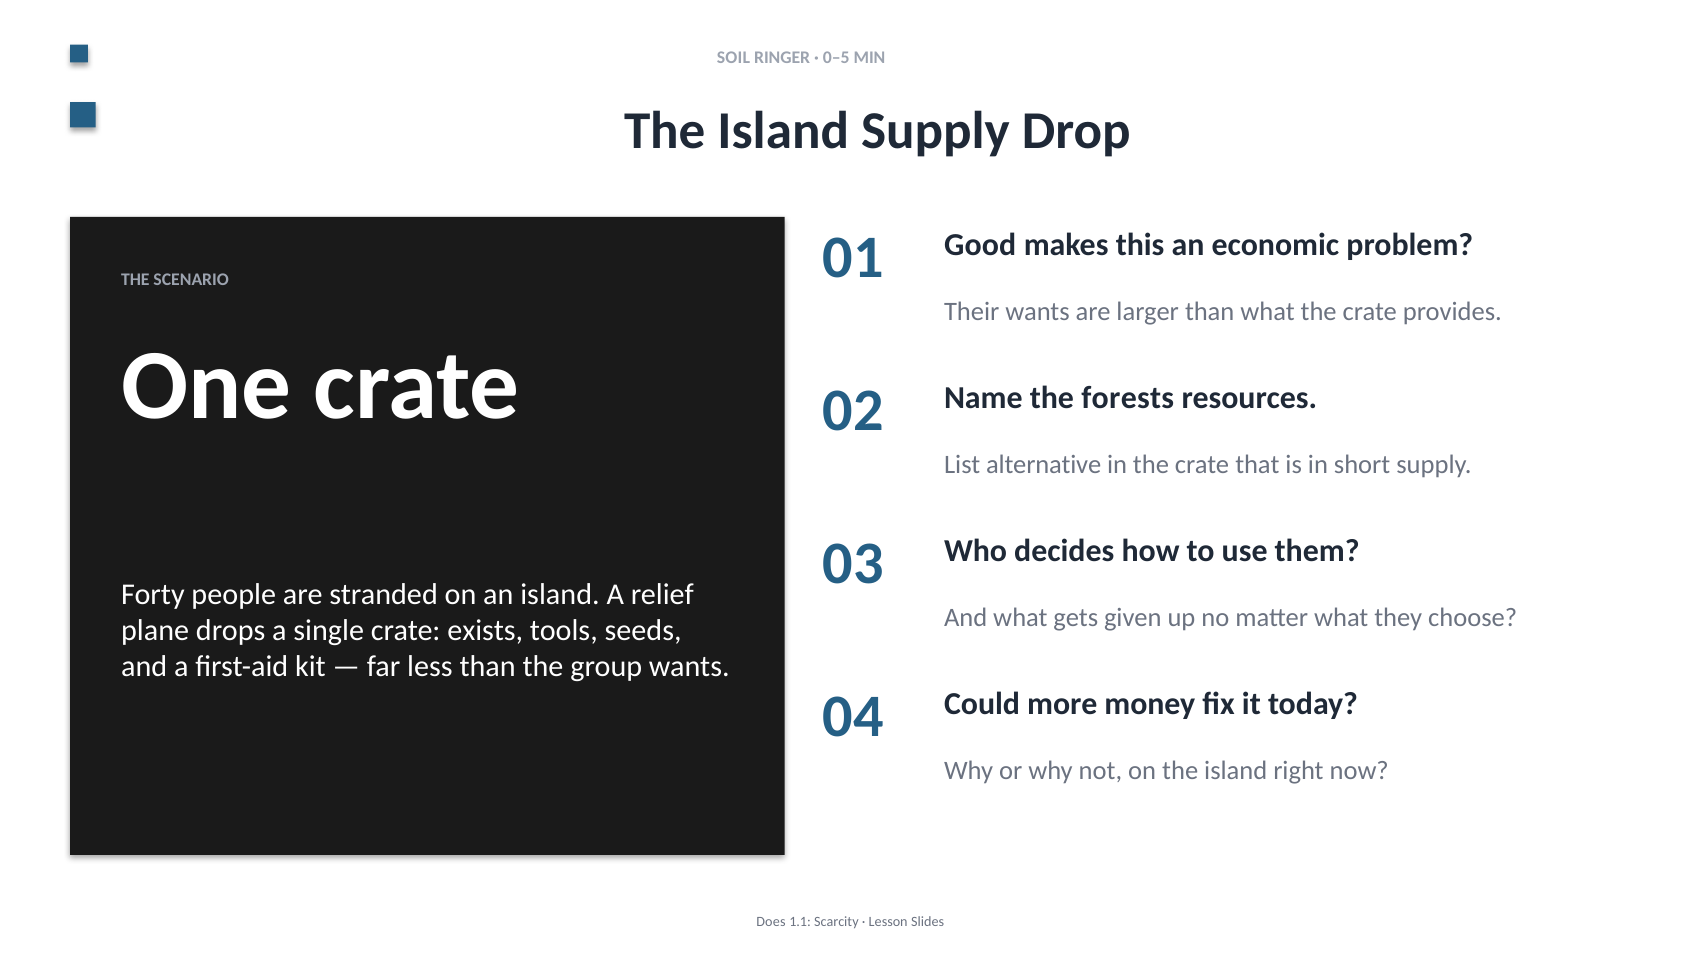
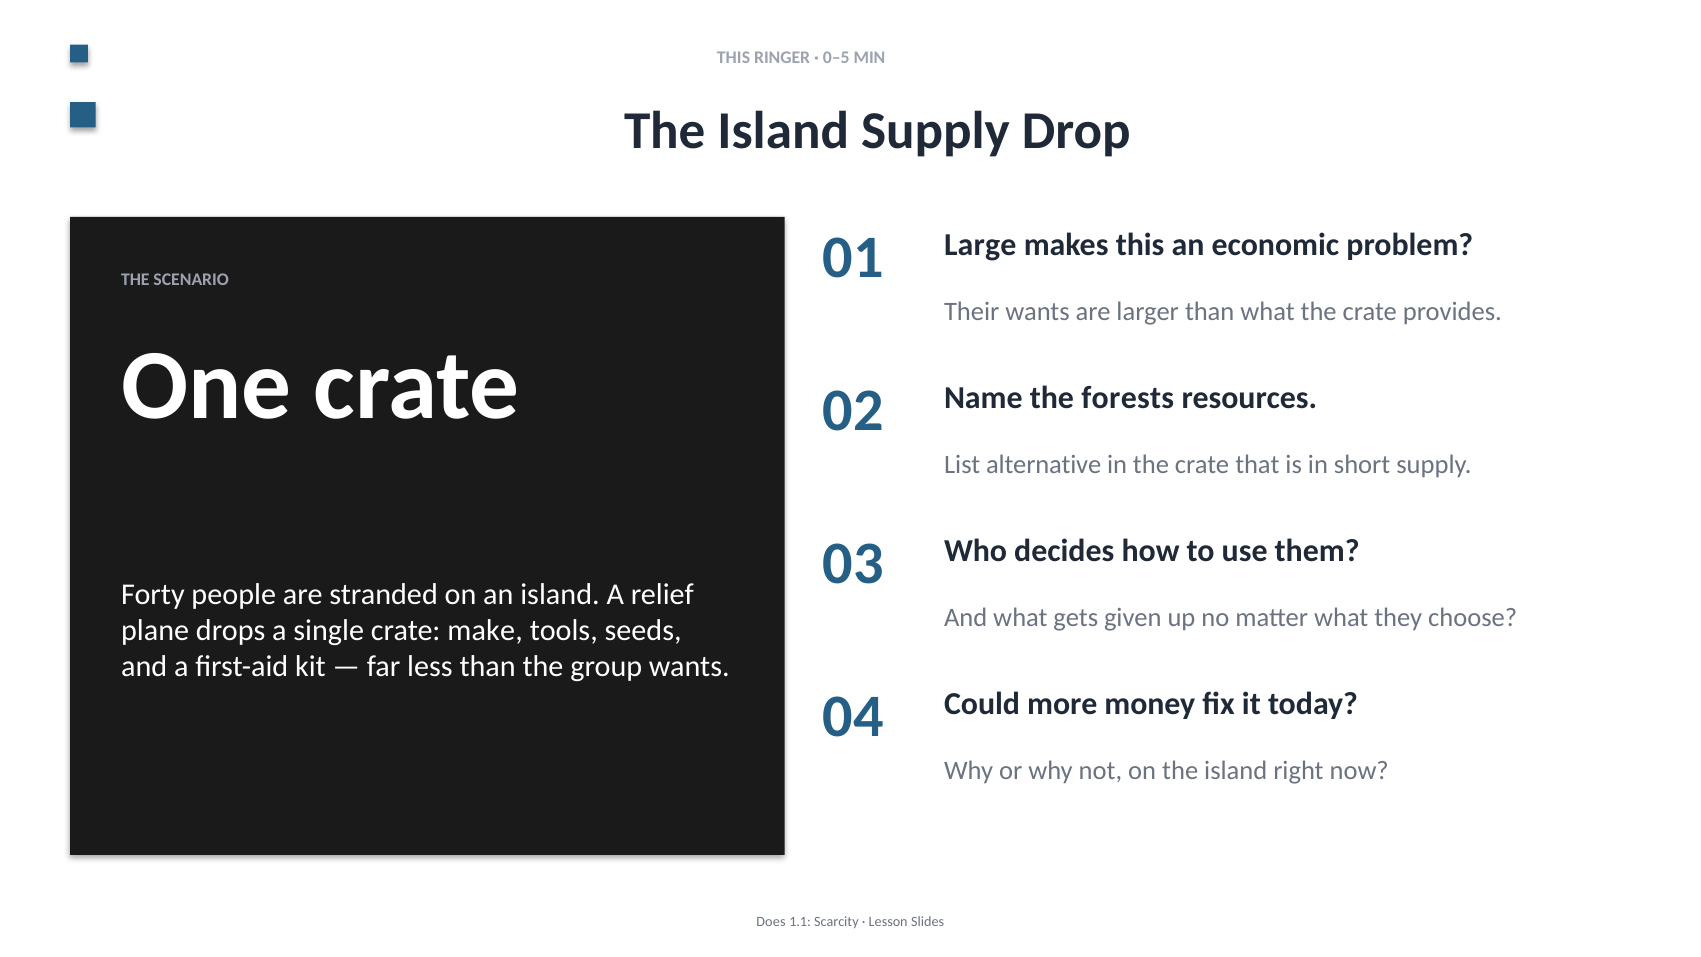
SOIL: SOIL -> THIS (734, 58)
Good: Good -> Large (980, 245)
exists: exists -> make (485, 630)
